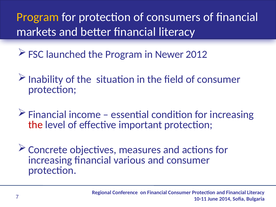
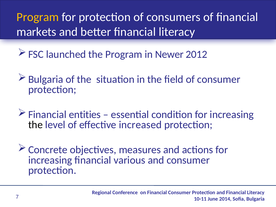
Inability: Inability -> Bulgaria (46, 79)
income: income -> entities (85, 115)
the colour: red -> black (35, 125)
important: important -> increased (140, 125)
